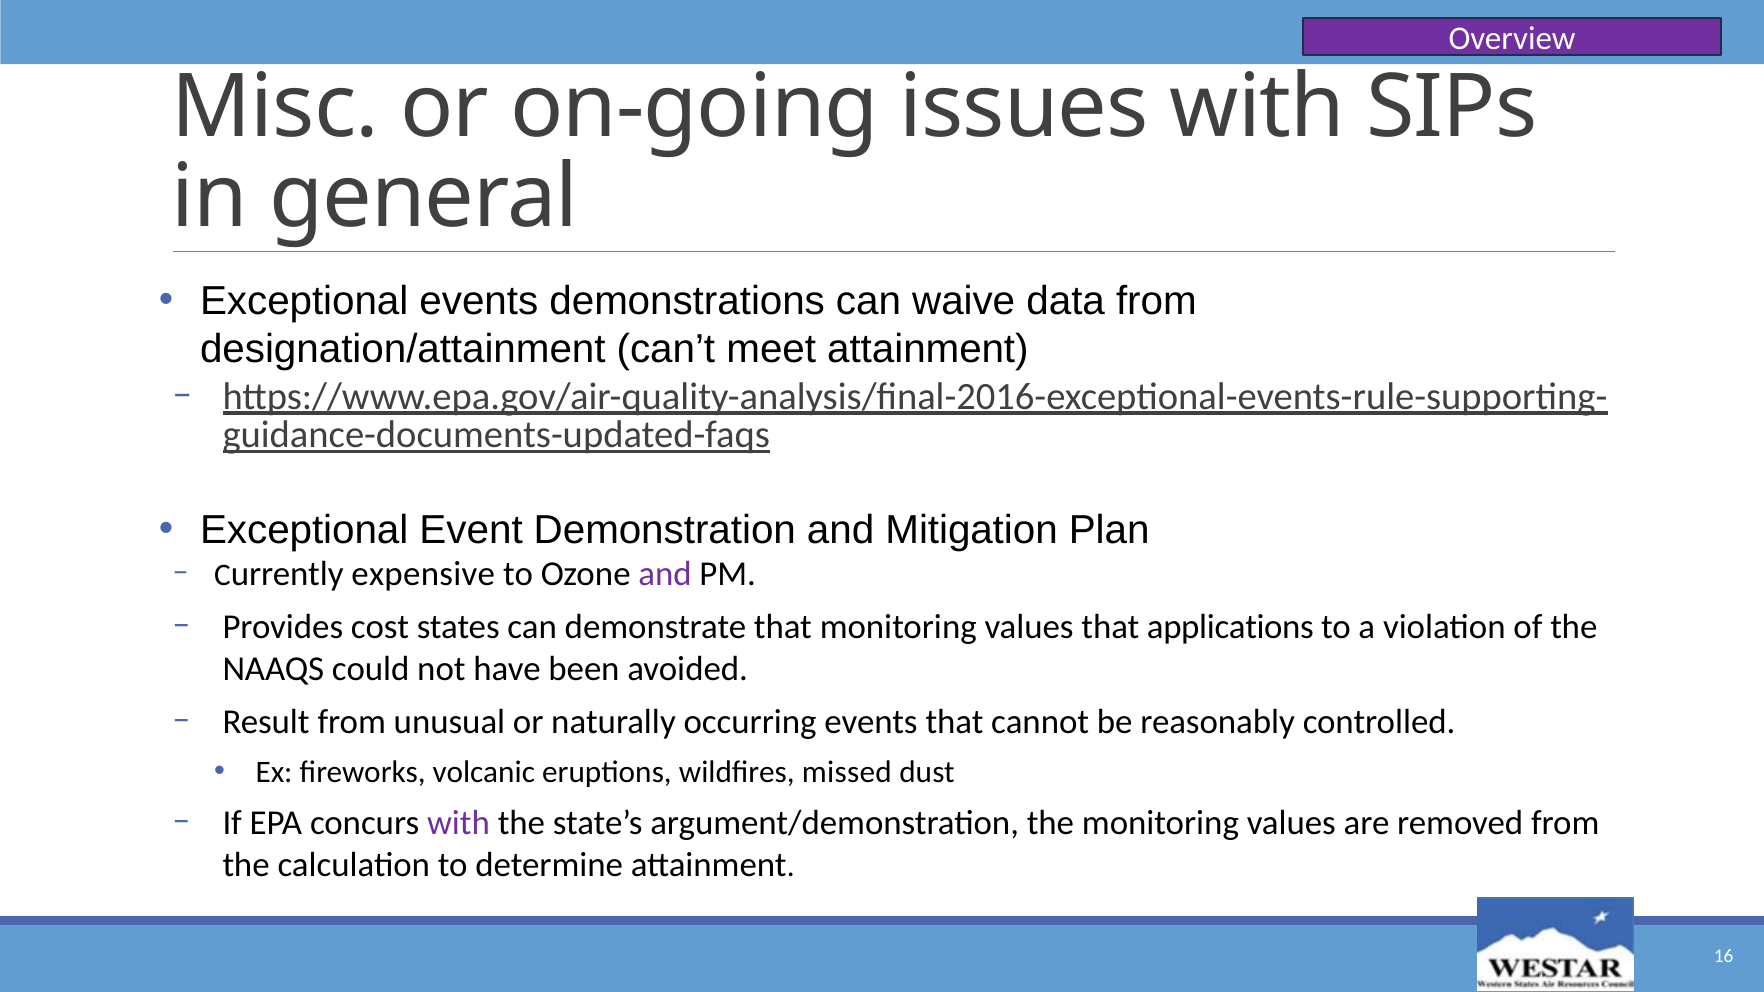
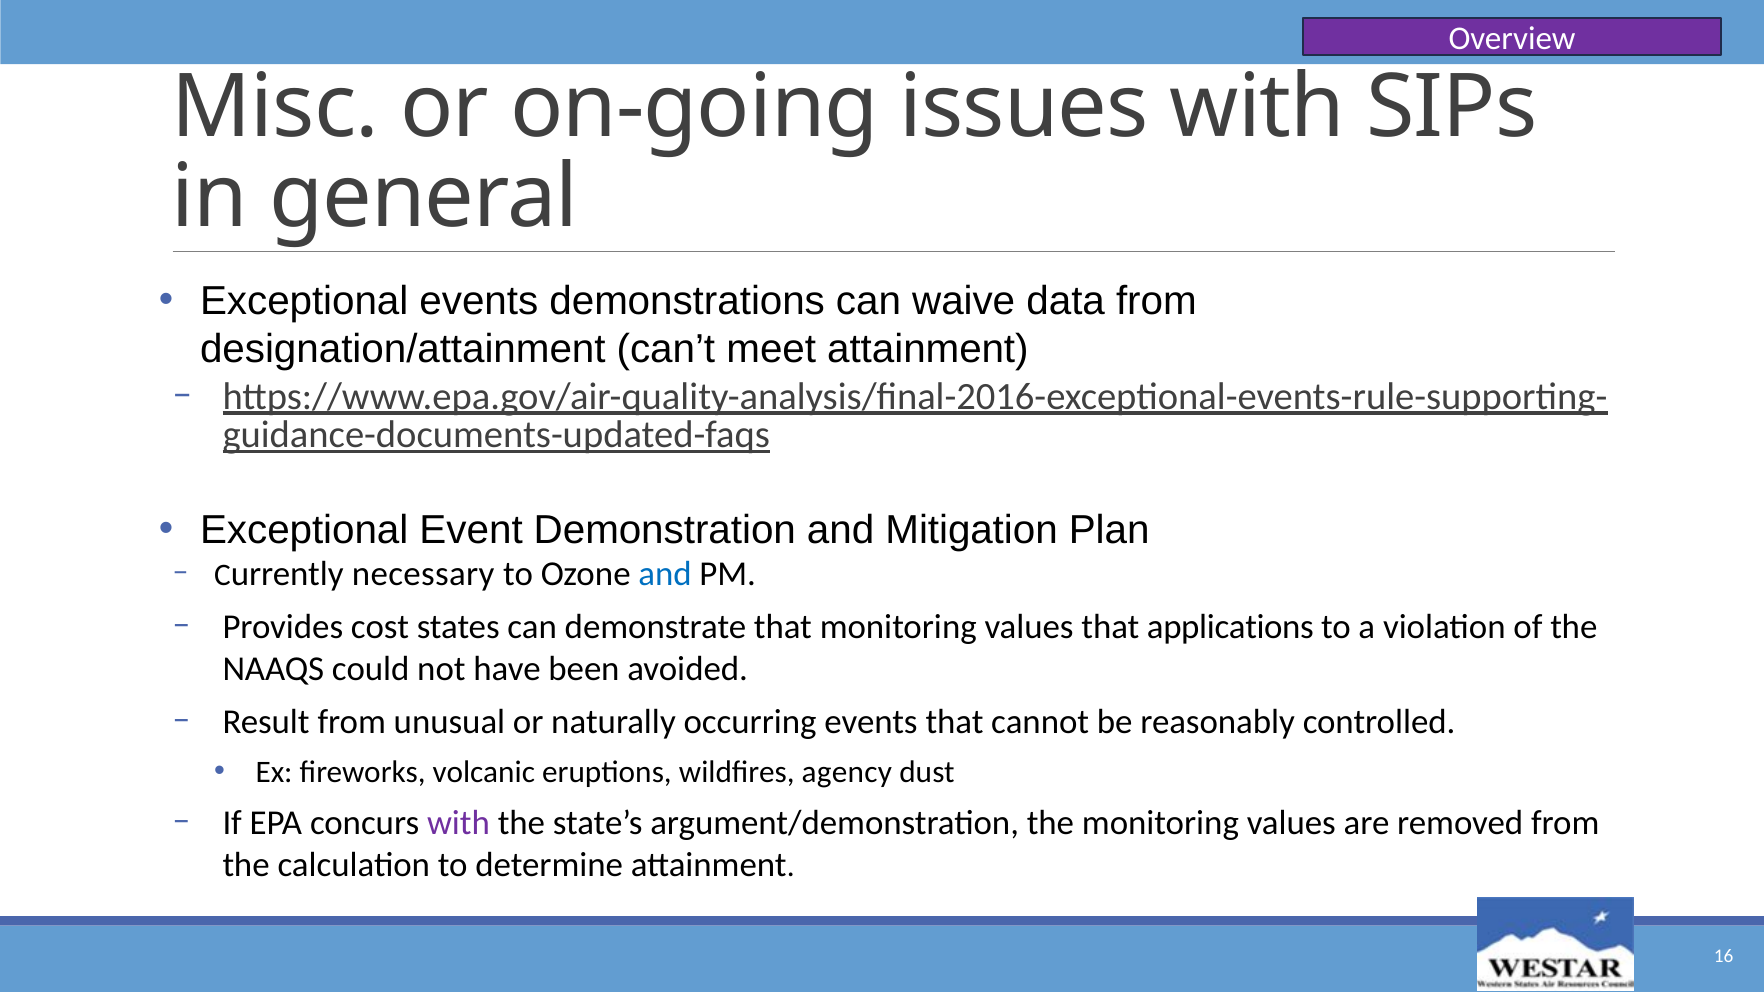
expensive: expensive -> necessary (423, 575)
and colour: purple -> blue (665, 575)
missed: missed -> agency (847, 772)
